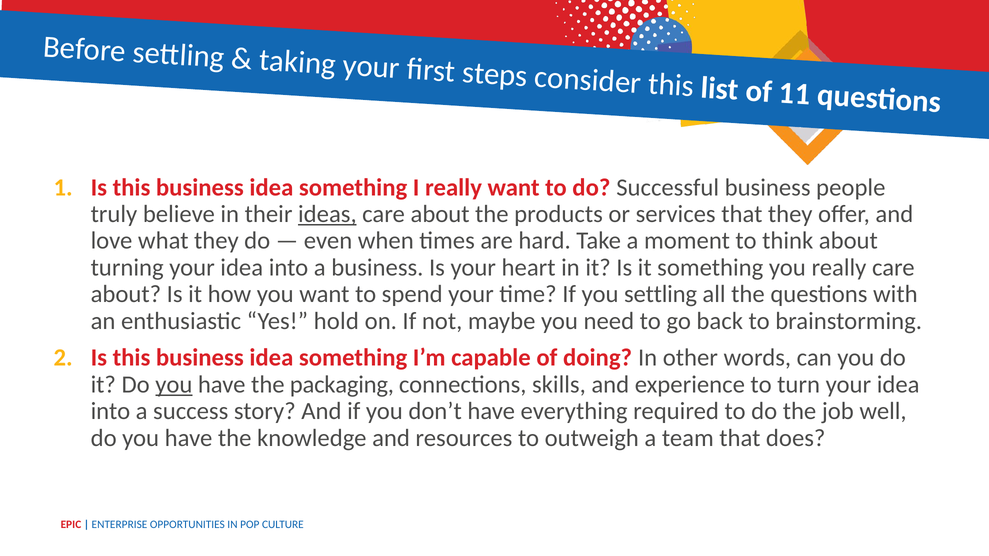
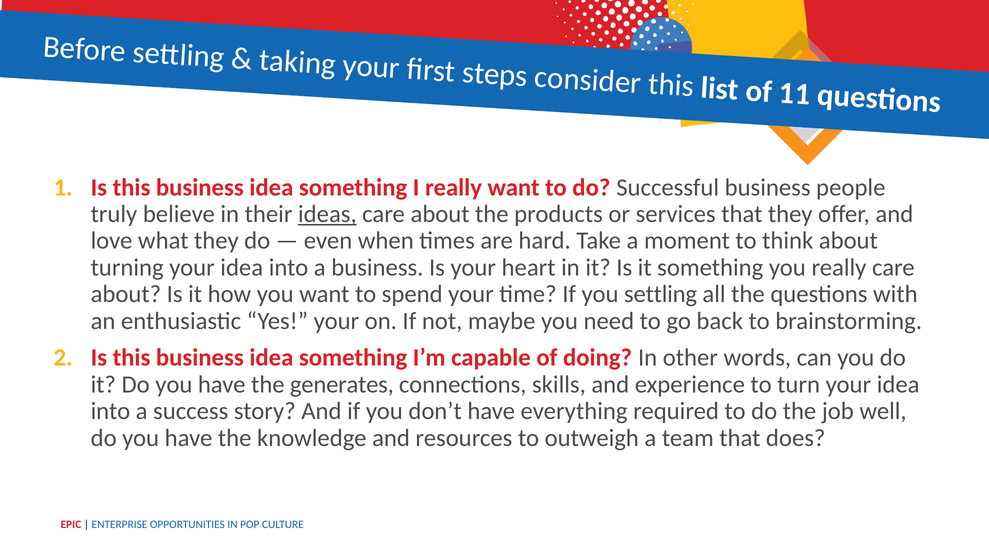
Yes hold: hold -> your (336, 321)
you underline: present -> none (174, 385)
packaging: packaging -> generates (342, 385)
